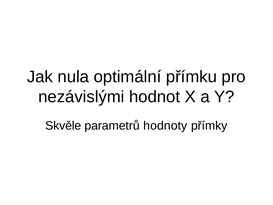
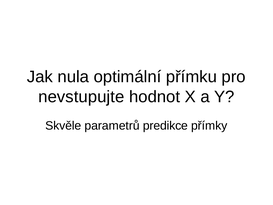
nezávislými: nezávislými -> nevstupujte (81, 97)
hodnoty: hodnoty -> predikce (165, 126)
